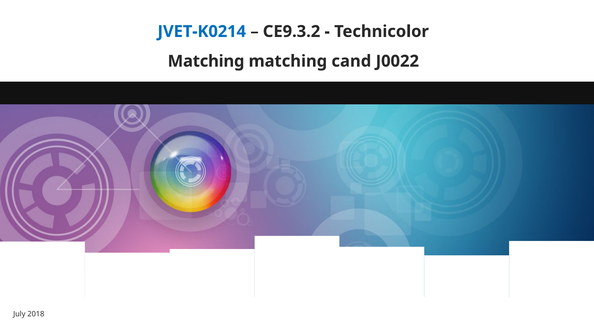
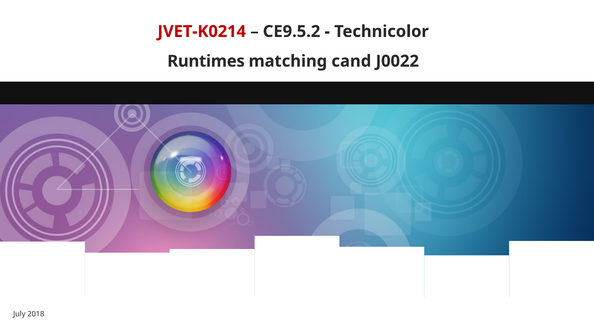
JVET-K0214 colour: blue -> red (202, 32)
CE9.3.2: CE9.3.2 -> CE9.5.2 (292, 32)
Matching: Matching -> Runtimes (206, 61)
